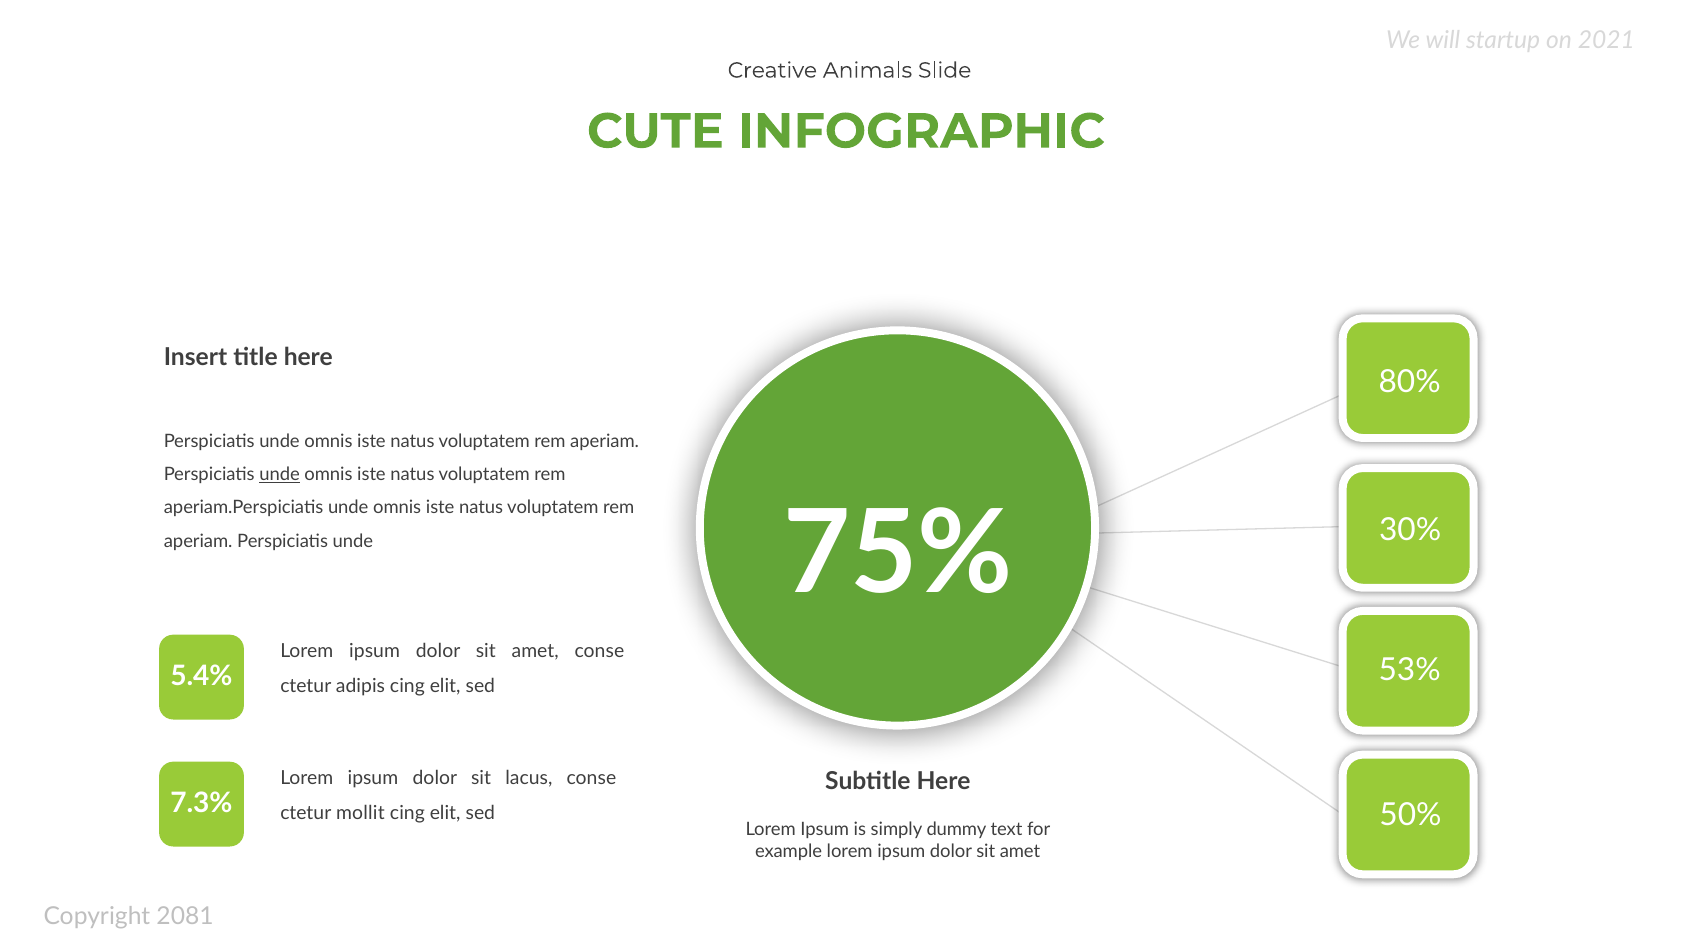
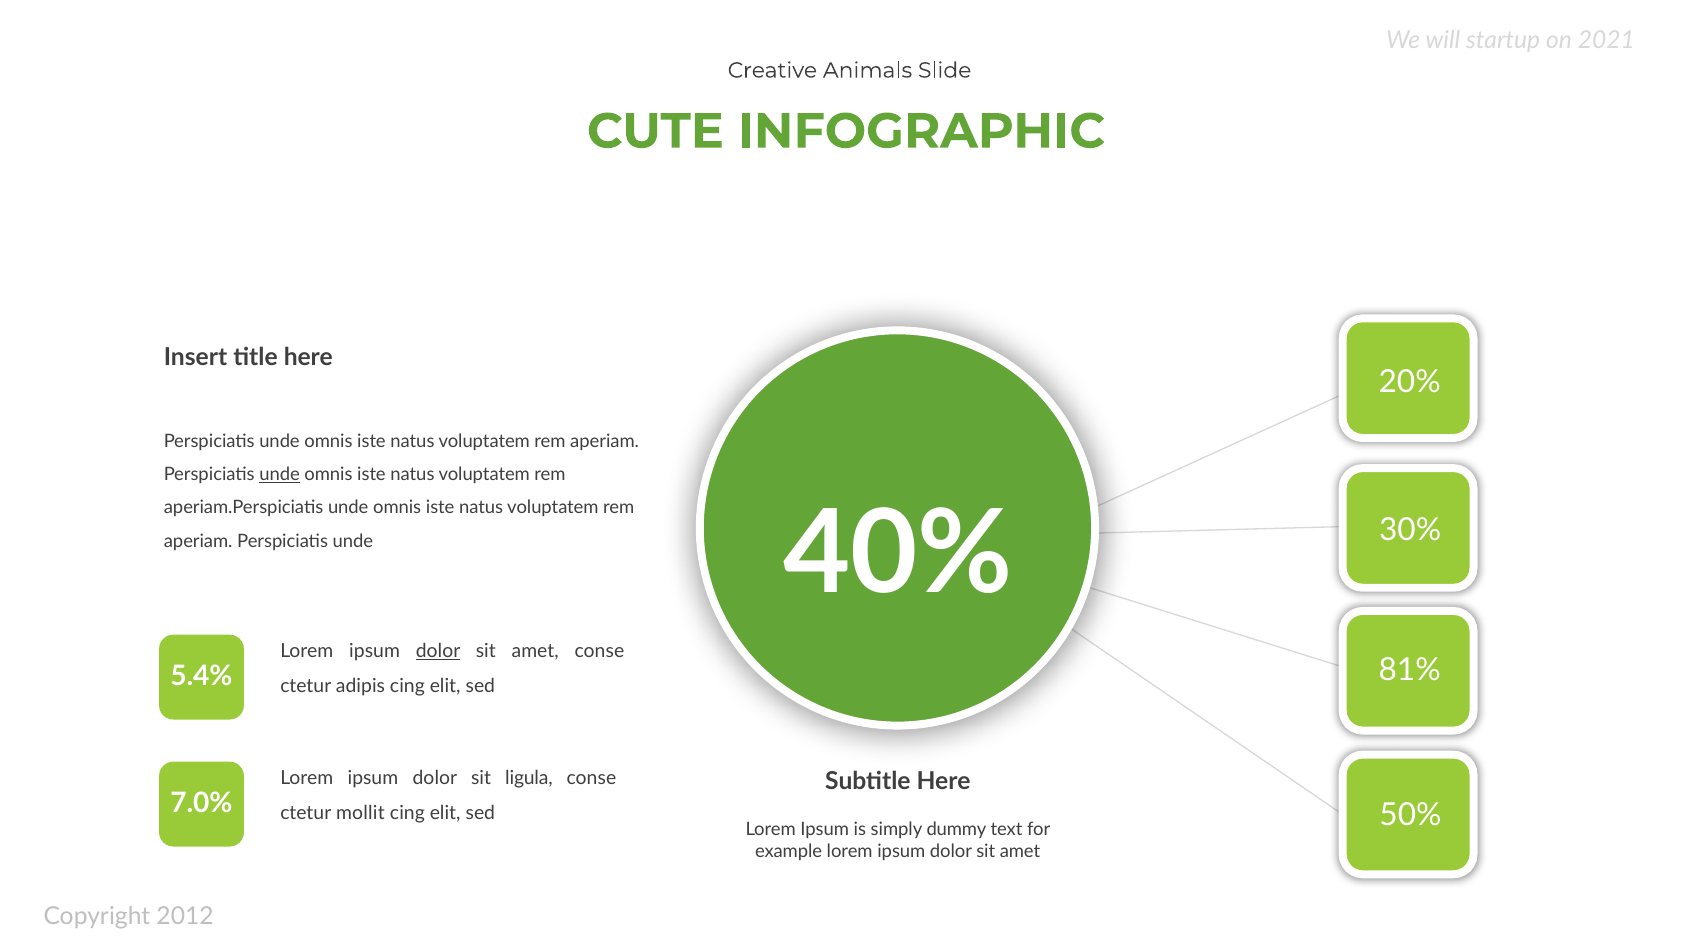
80%: 80% -> 20% (1410, 382)
75%: 75% -> 40% (898, 554)
dolor underline: none -> present (438, 651)
53%: 53% -> 81% (1410, 670)
lacus: lacus -> ligula (529, 778)
7.3%: 7.3% -> 7.0% (201, 804)
2081: 2081 -> 2012 (185, 916)
